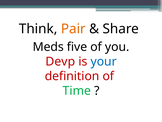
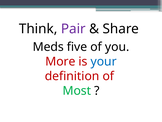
Pair colour: orange -> purple (73, 29)
Devp: Devp -> More (60, 61)
Time: Time -> Most (77, 90)
